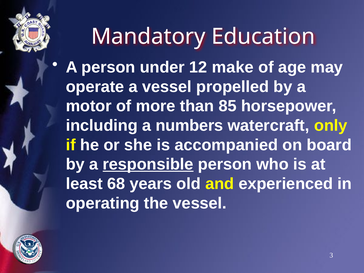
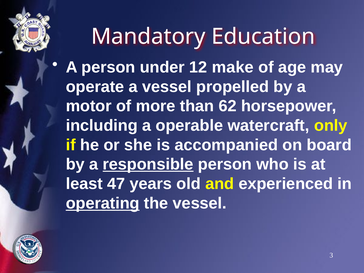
85: 85 -> 62 (228, 106)
numbers: numbers -> operable (189, 126)
68: 68 -> 47 (116, 184)
operating underline: none -> present (103, 203)
